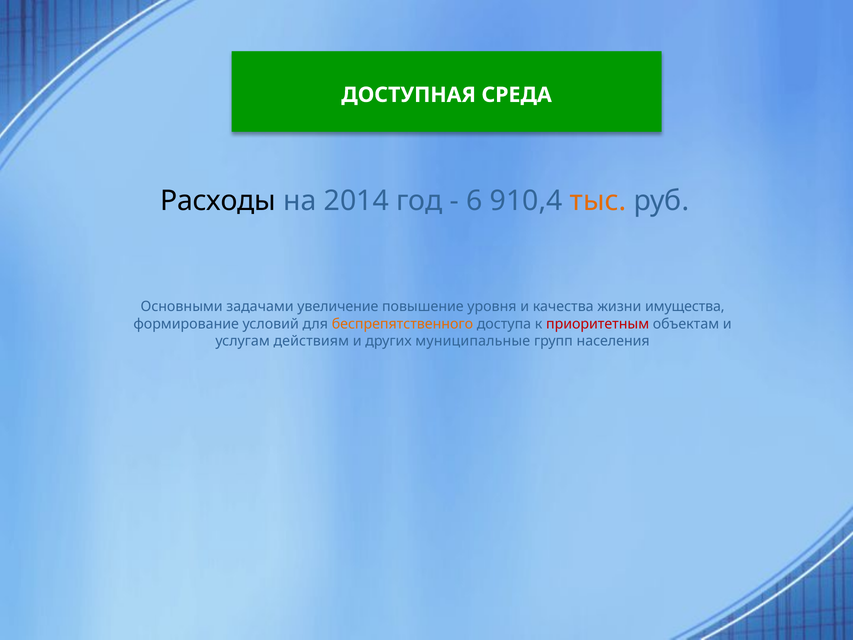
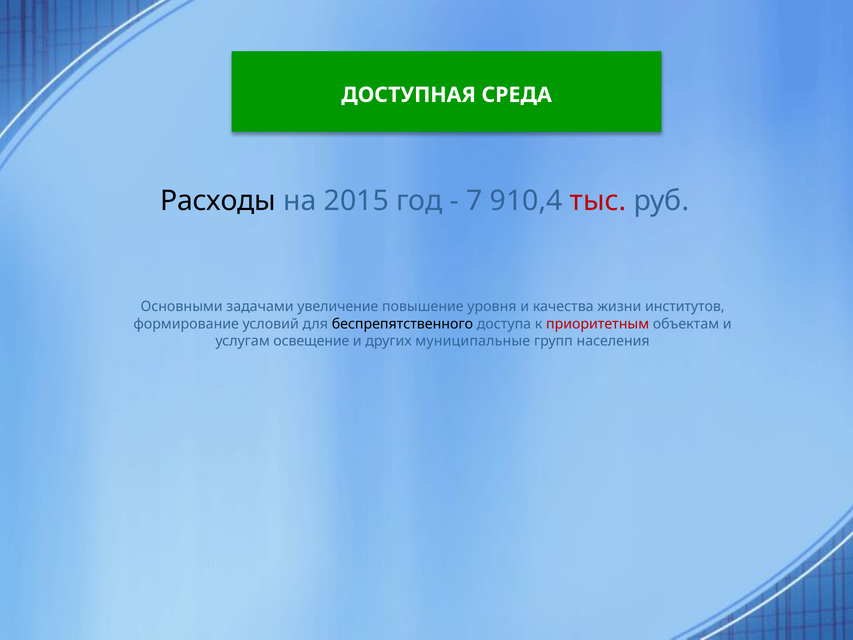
2014: 2014 -> 2015 (356, 201)
6: 6 -> 7 (474, 201)
тыс colour: orange -> red (598, 201)
имущества: имущества -> институтов (685, 307)
беспрепятственного colour: orange -> black (402, 324)
действиям: действиям -> освещение (311, 341)
